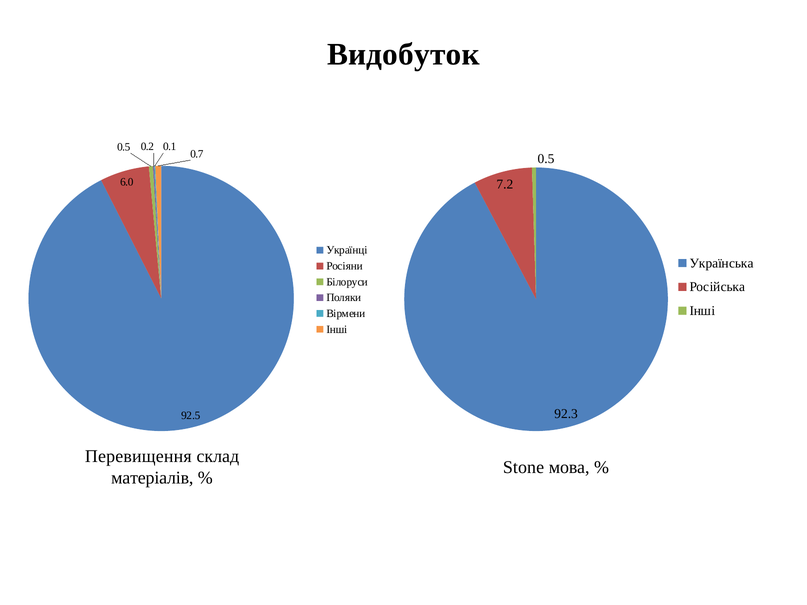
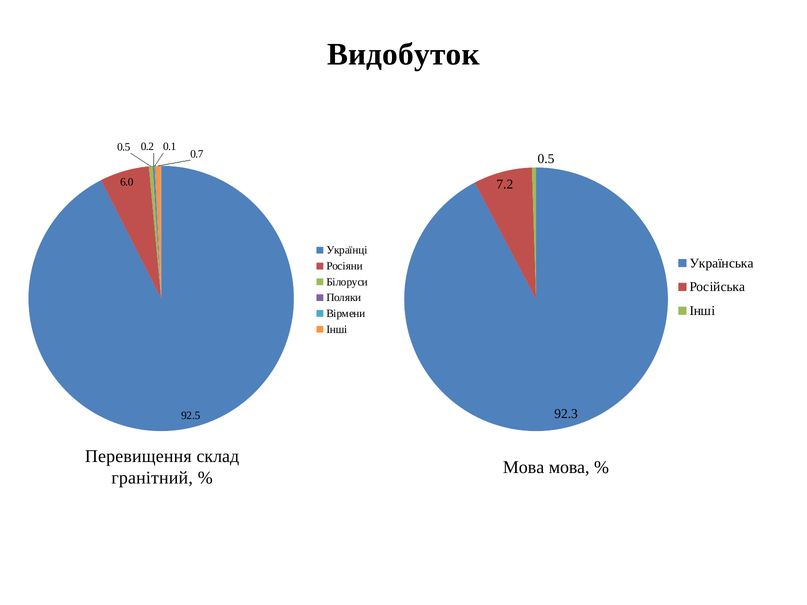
Stone: Stone -> Мова (524, 467)
матеріалів: матеріалів -> гранітний (152, 478)
